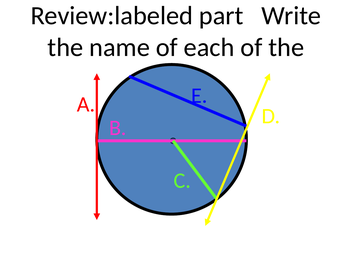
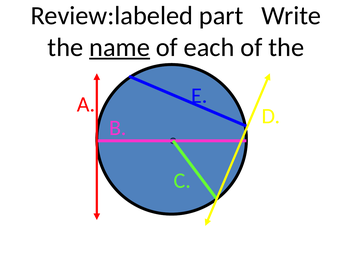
name underline: none -> present (120, 47)
